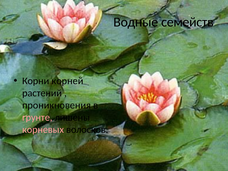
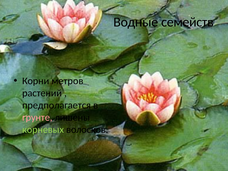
корней: корней -> метров (67, 81)
проникновения: проникновения -> предполагается (57, 105)
корневых colour: pink -> light green (43, 130)
